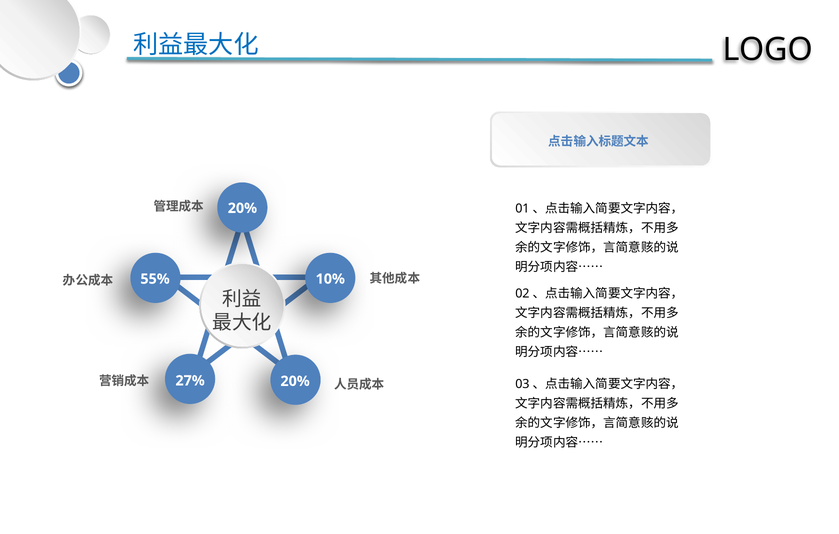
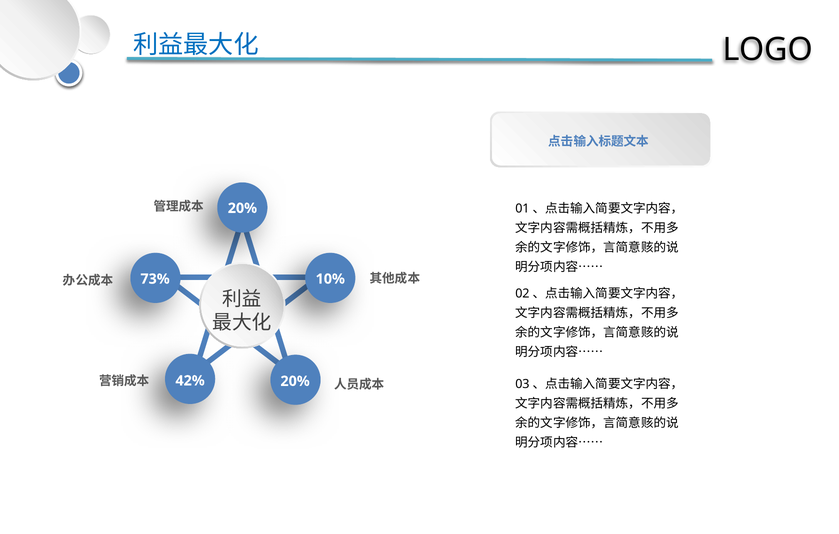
55%: 55% -> 73% (155, 279)
27%: 27% -> 42% (190, 381)
